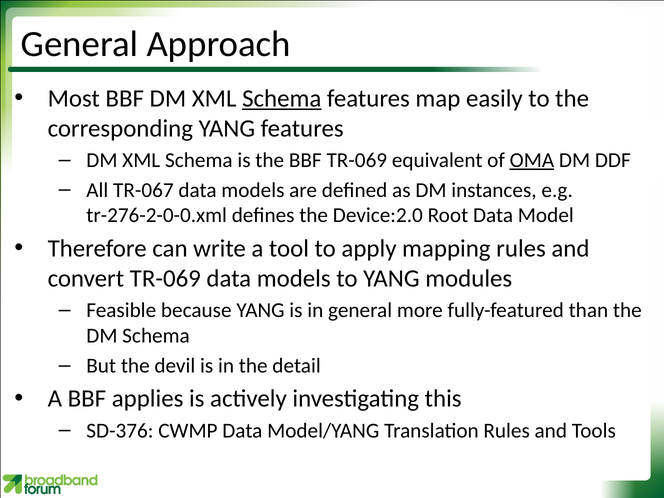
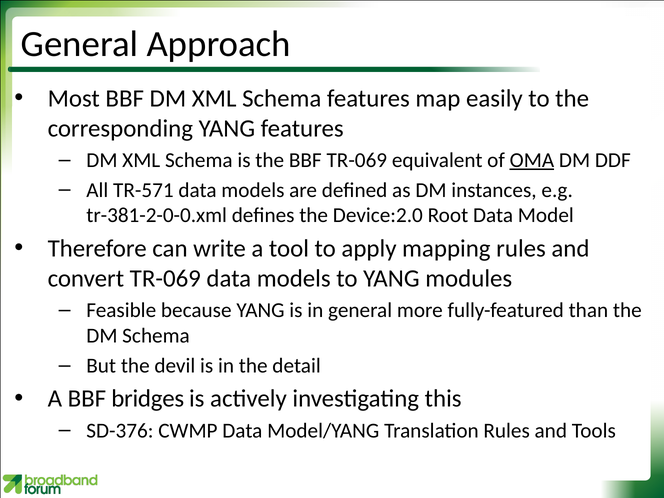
Schema underline: present -> none (282, 98)
TR-067: TR-067 -> TR-571 (143, 190)
tr-276-2-0-0.xml: tr-276-2-0-0.xml -> tr-381-2-0-0.xml (157, 215)
applies: applies -> bridges (148, 399)
